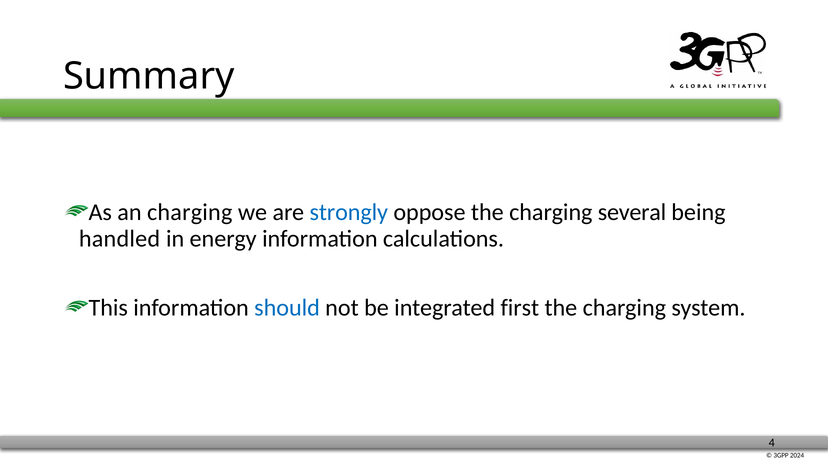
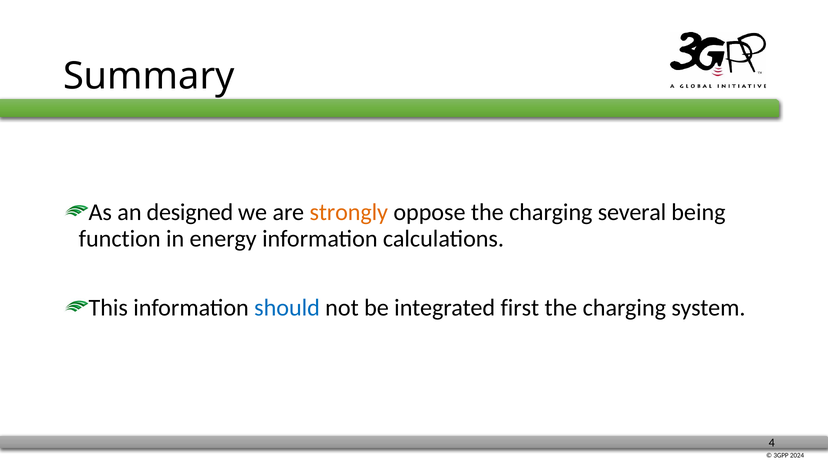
an charging: charging -> designed (190, 212)
strongly colour: blue -> orange (349, 212)
handled: handled -> function (120, 238)
